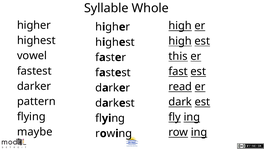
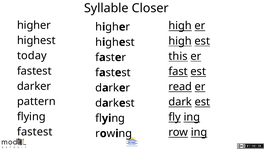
Whole: Whole -> Closer (150, 8)
vowel: vowel -> today (32, 56)
maybe: maybe -> fastest (35, 131)
